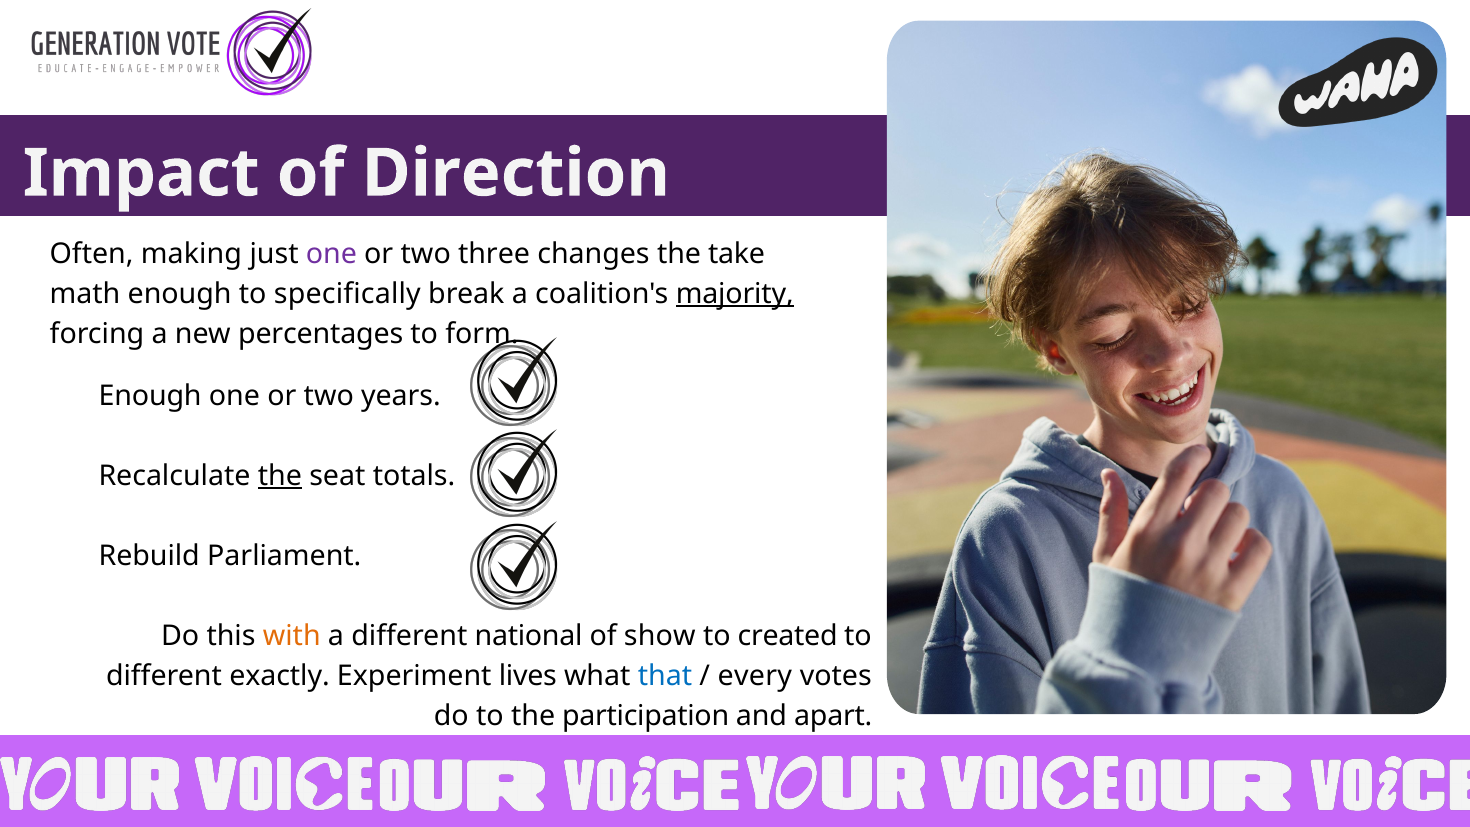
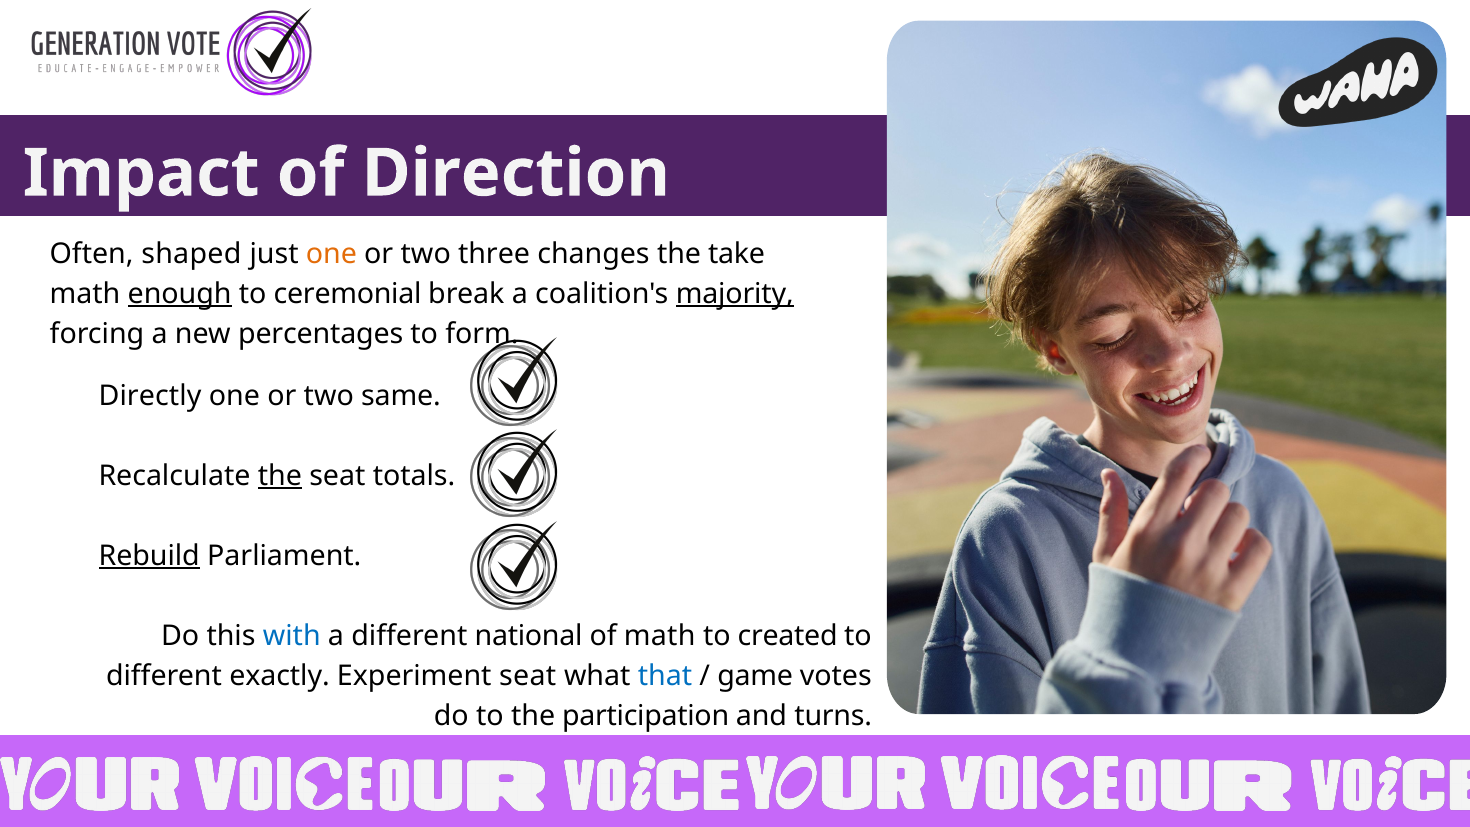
making: making -> shaped (191, 254)
one colour: purple -> orange (331, 254)
enough underline: none -> present (180, 294)
specifically: specifically -> ceremonial (348, 294)
Enough: Enough -> Directly (150, 396)
years: years -> same (401, 396)
Rebuild underline: none -> present (149, 556)
with colour: orange -> blue (292, 636)
of show: show -> math (660, 636)
Experiment lives: lives -> seat (528, 676)
every: every -> game (755, 676)
apart: apart -> turns (833, 716)
